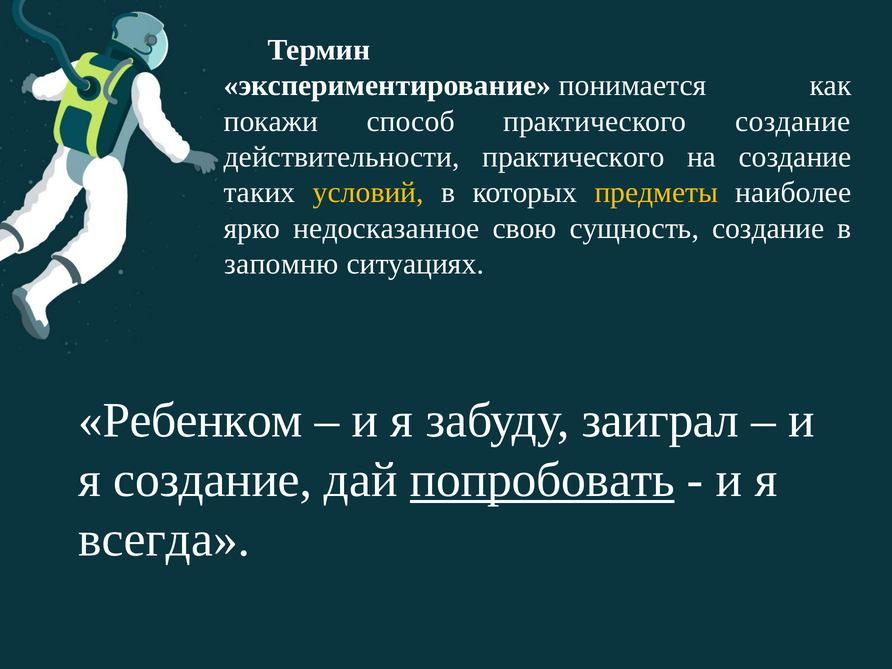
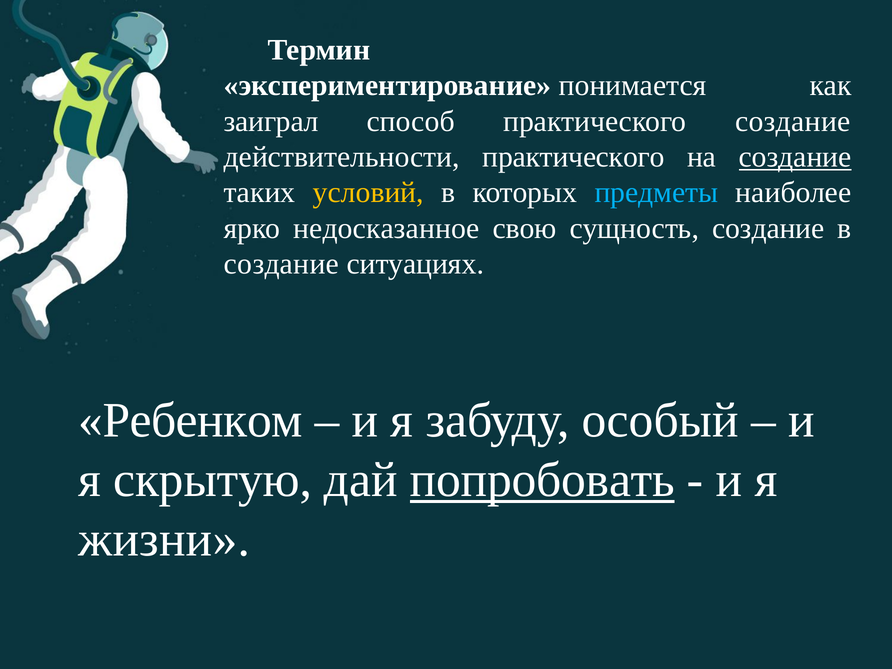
покажи: покажи -> заиграл (271, 121)
создание underline: none -> present (795, 157)
предметы colour: yellow -> light blue (656, 193)
запомню: запомню -> создание (281, 264)
заиграл: заиграл -> особый (660, 421)
я создание: создание -> скрытую (213, 480)
всегда: всегда -> жизни (164, 539)
